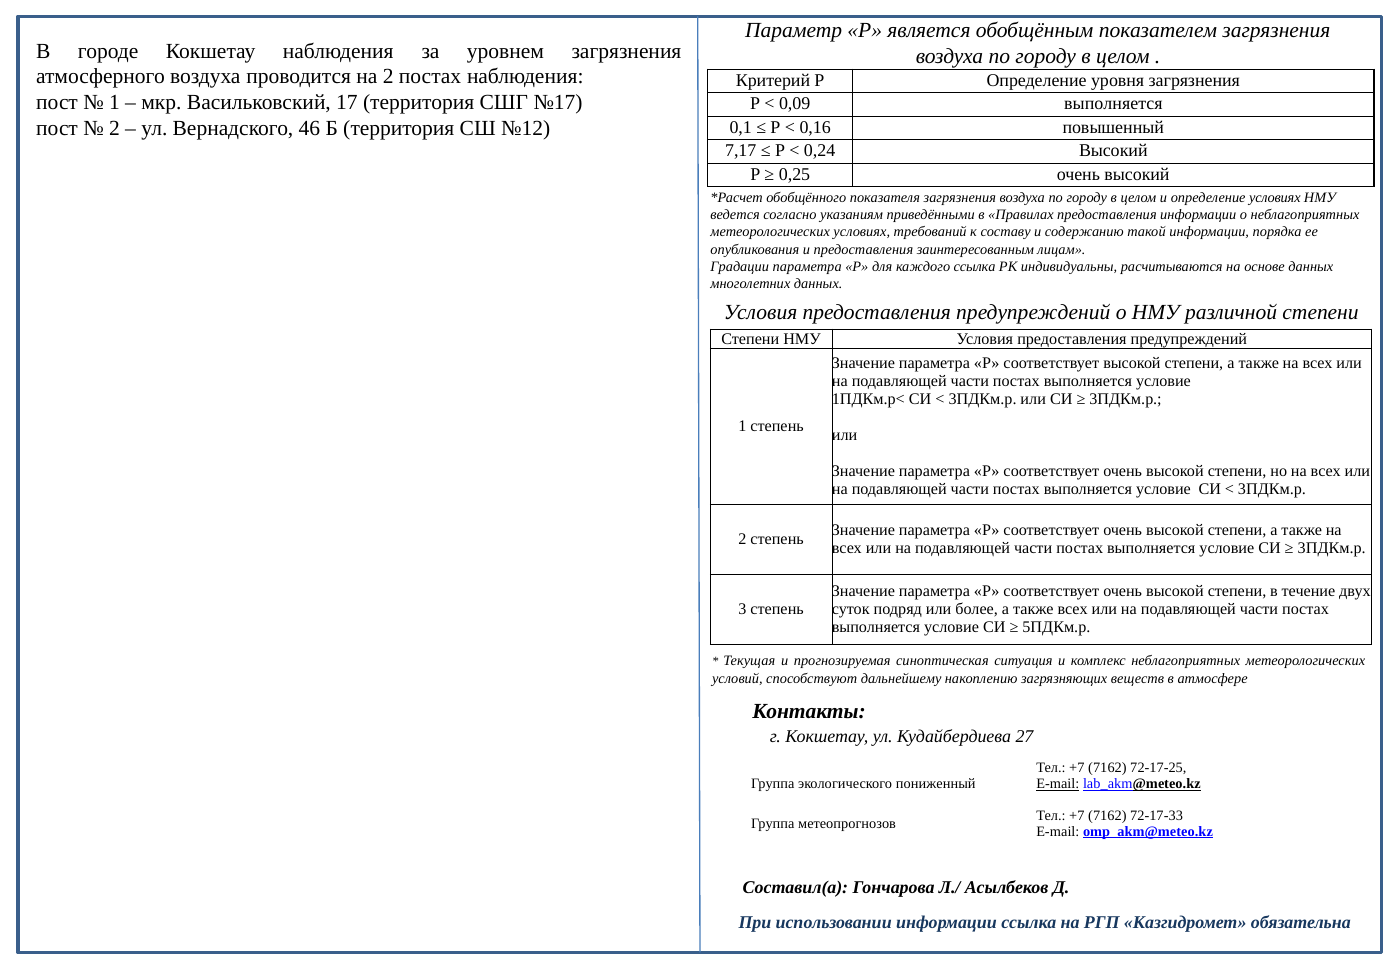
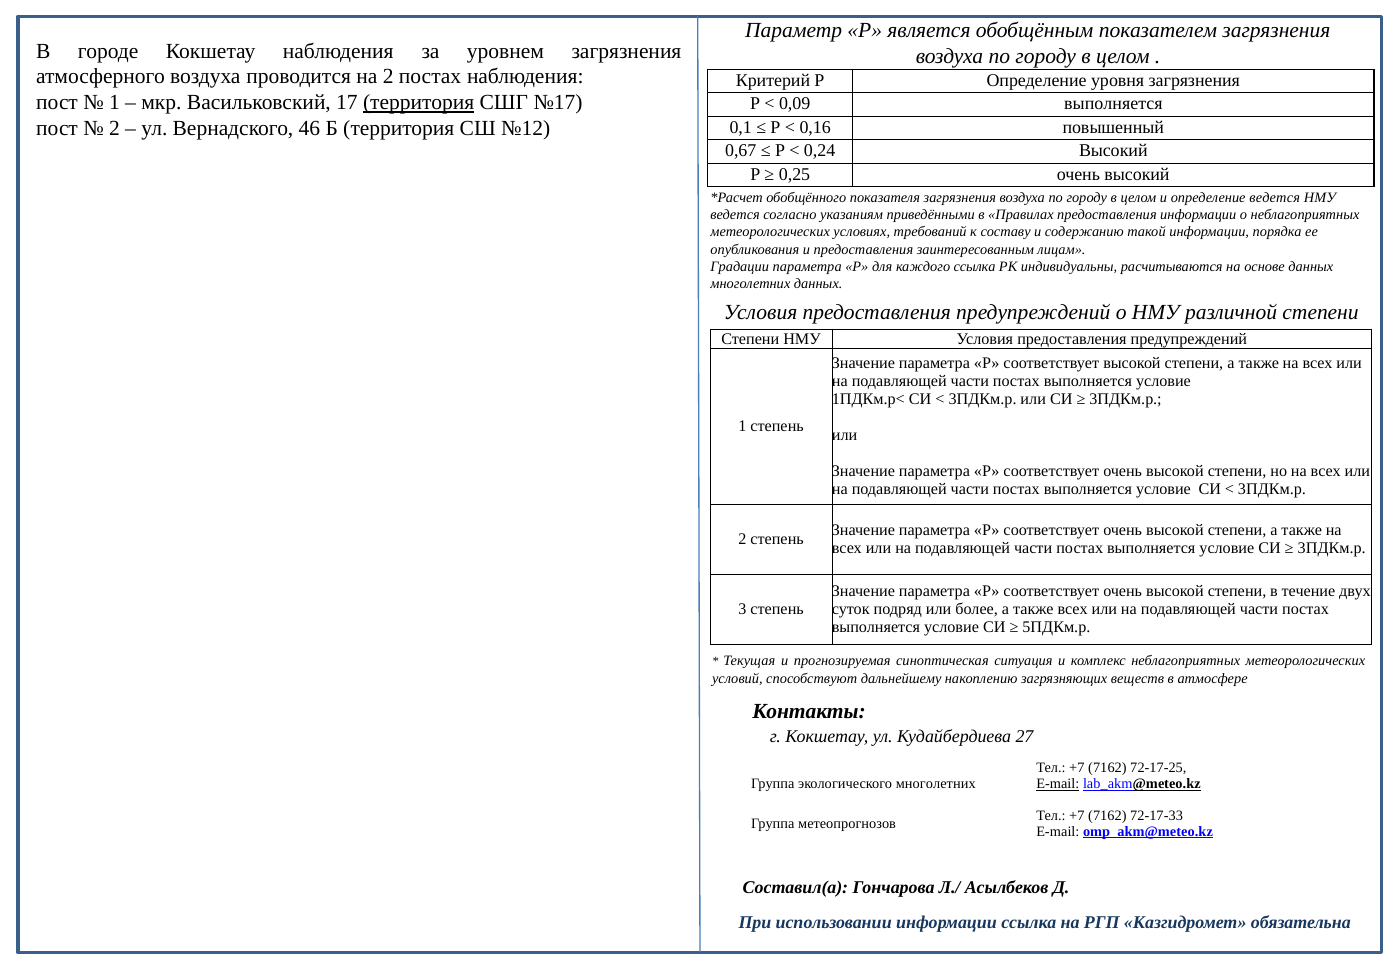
территория underline: none -> present (419, 103)
7,17: 7,17 -> 0,67 (741, 151)
определение условиях: условиях -> ведется (1275, 198)
экологического пониженный: пониженный -> многолетних (936, 784)
